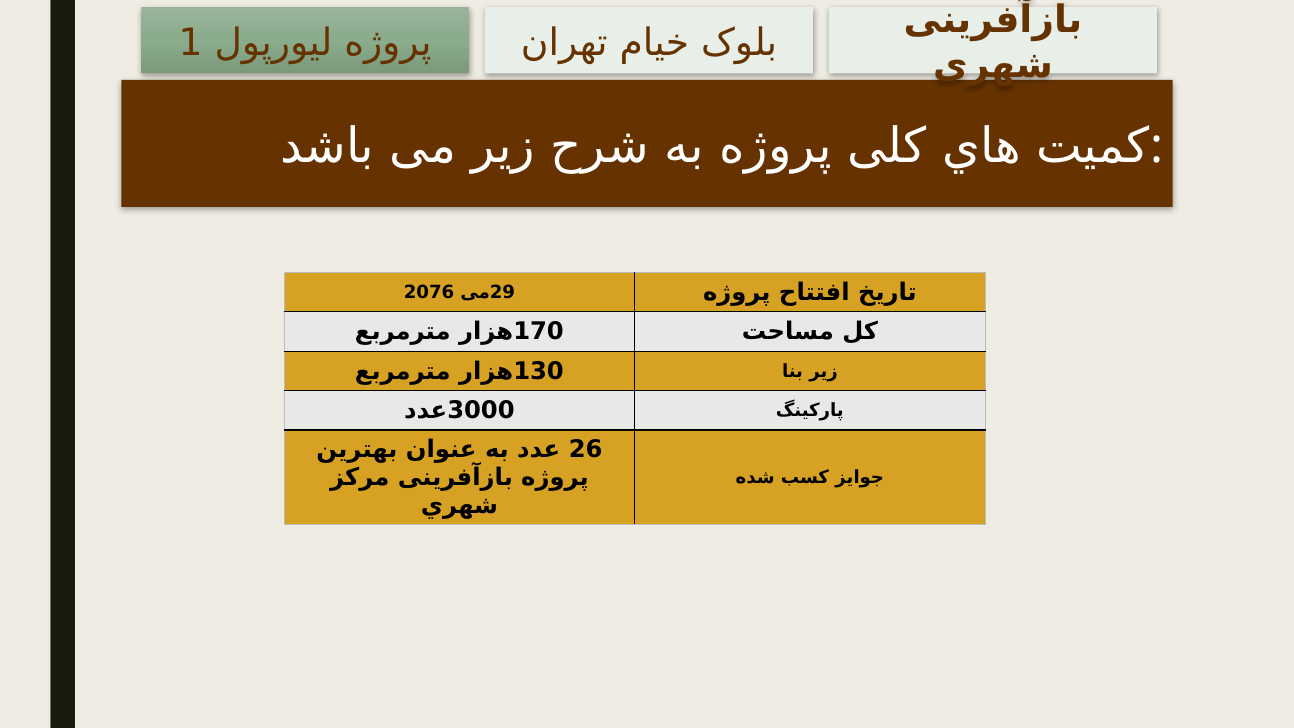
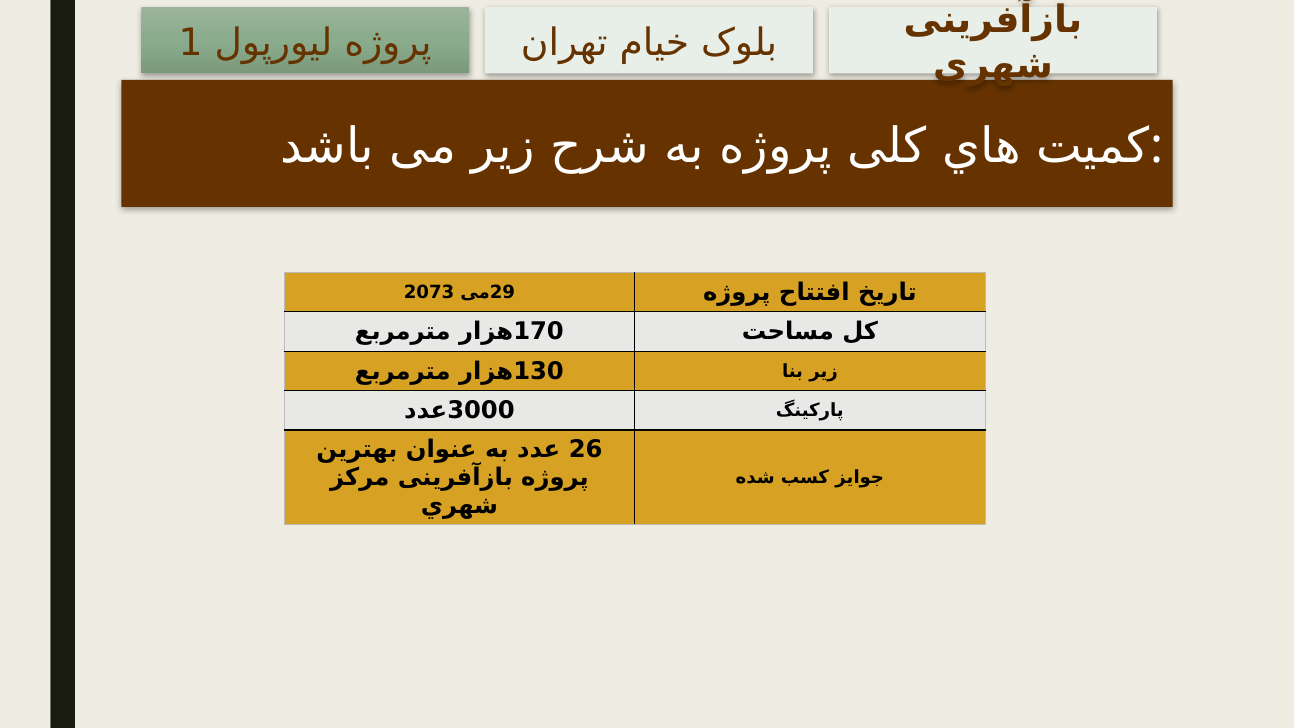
2076: 2076 -> 2073 (429, 292)
